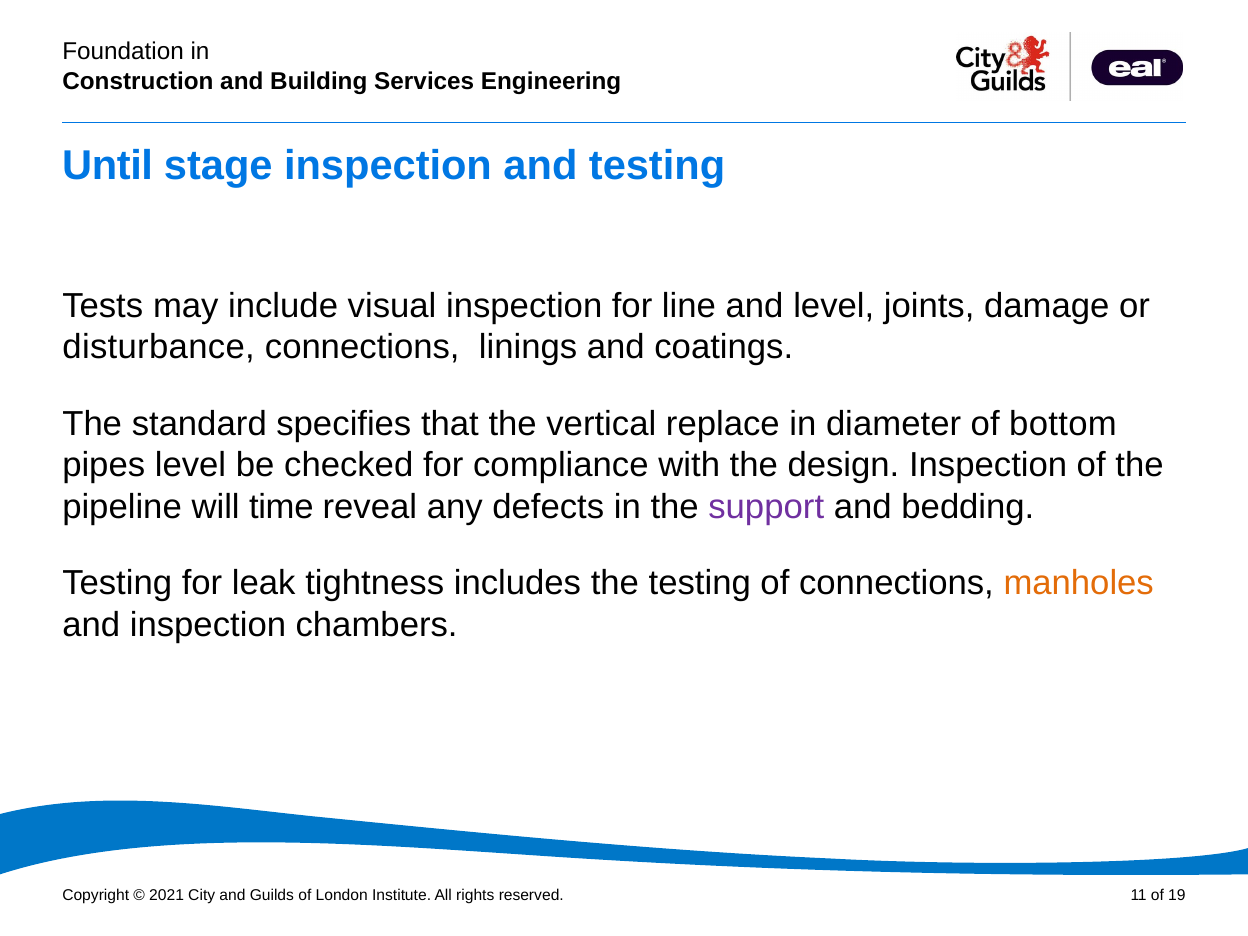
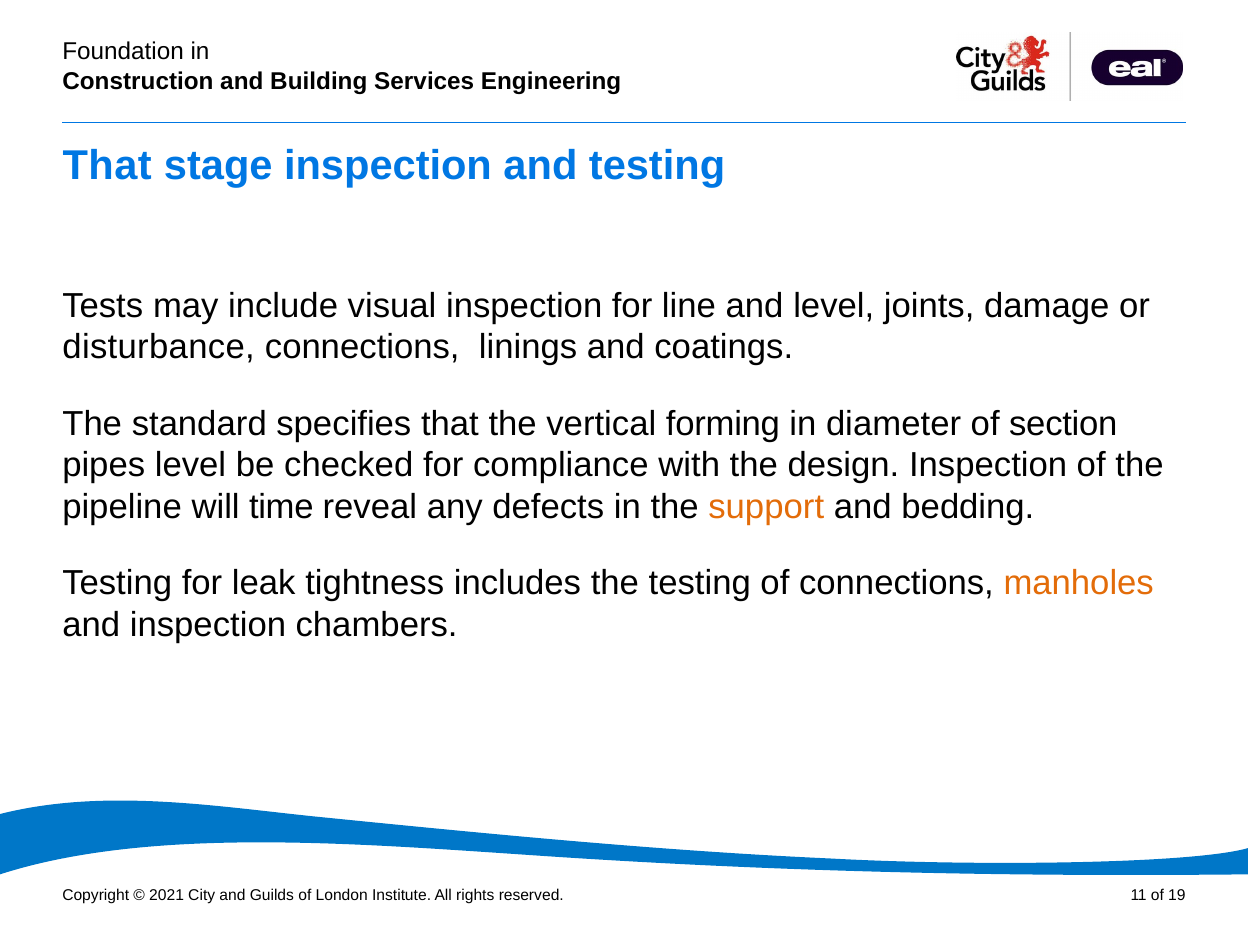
Until: Until -> That (107, 165)
replace: replace -> forming (723, 424)
bottom: bottom -> section (1063, 424)
support colour: purple -> orange (766, 507)
